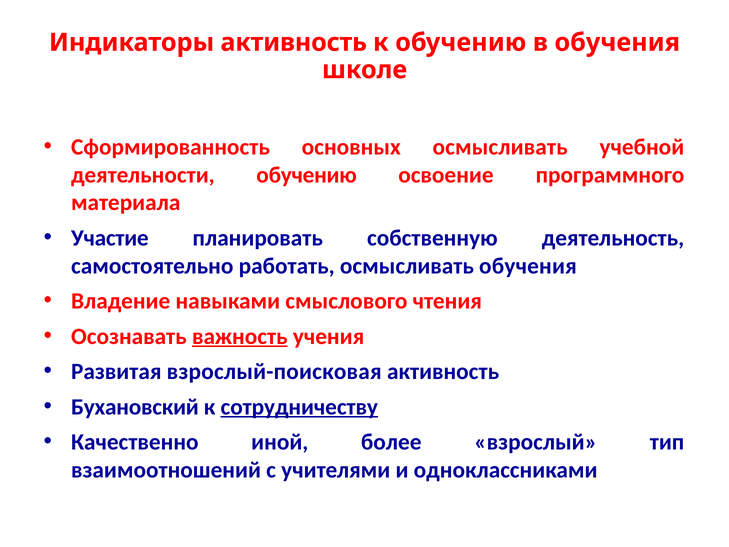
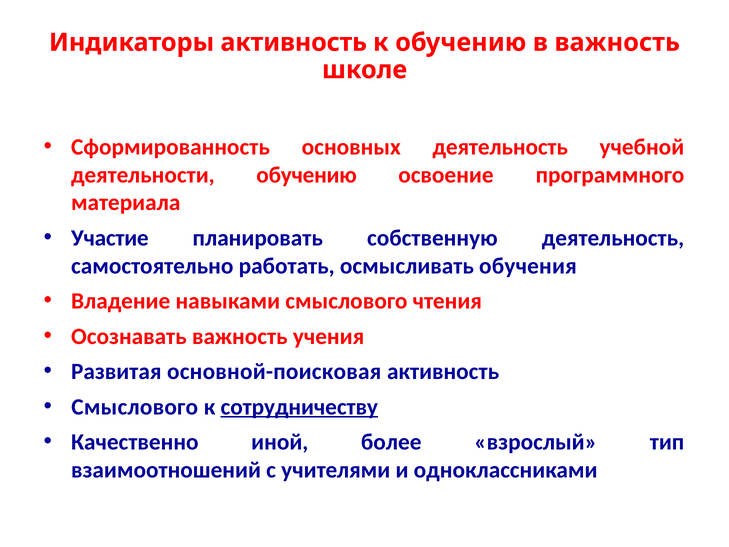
в обучения: обучения -> важность (617, 42)
основных осмысливать: осмысливать -> деятельность (500, 147)
важность underline: present -> none (240, 336)
взрослый-поисковая: взрослый-поисковая -> основной-поисковая (274, 371)
Бухановский: Бухановский -> Смыслового (135, 407)
